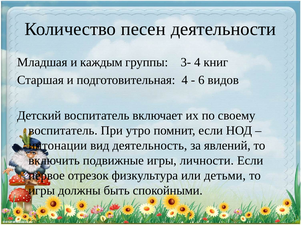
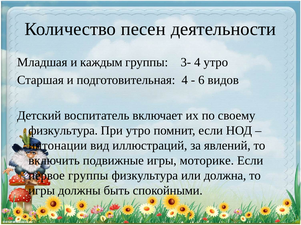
4 книг: книг -> утро (216, 63)
воспитатель: воспитатель -> физкультура (63, 131)
деятельность: деятельность -> иллюстраций (150, 146)
личности: личности -> моторике (207, 161)
первое отрезок: отрезок -> группы (88, 176)
детьми: детьми -> должна (225, 176)
